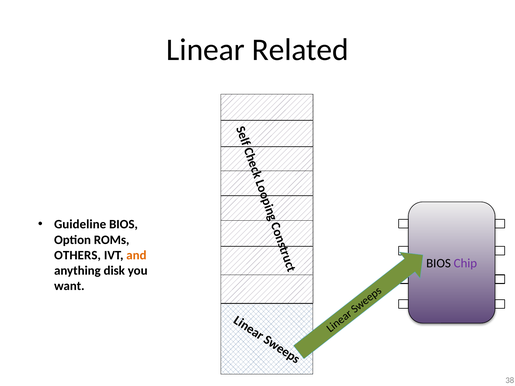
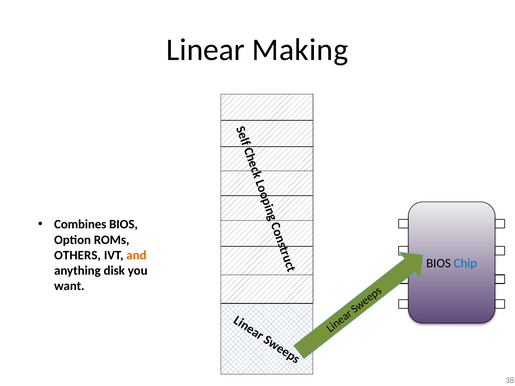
Related: Related -> Making (300, 50)
Guideline: Guideline -> Combines (80, 224)
Chip colour: purple -> blue (465, 264)
